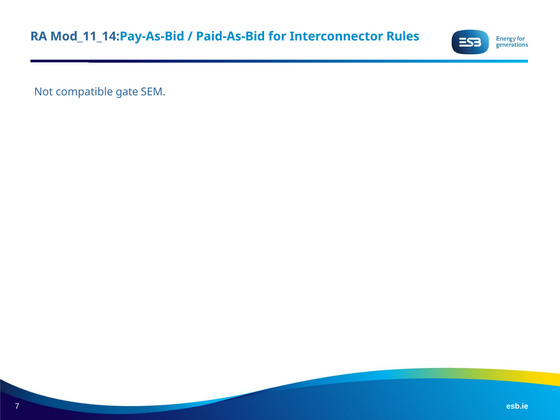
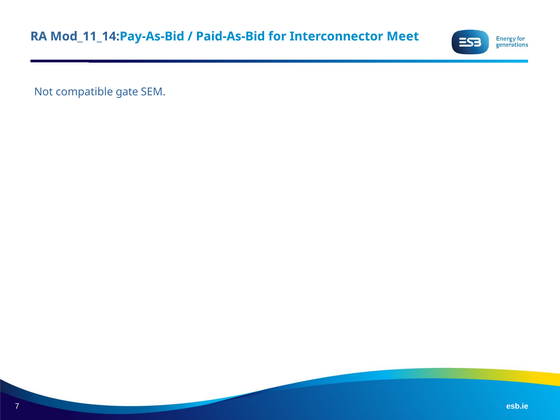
Rules: Rules -> Meet (403, 36)
